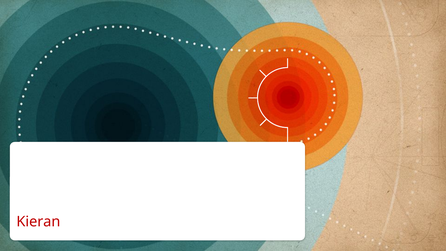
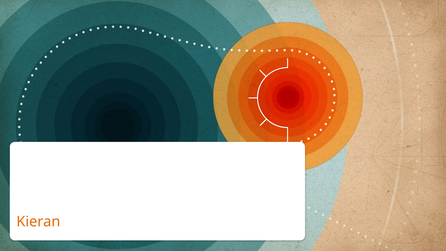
Kieran colour: red -> orange (38, 222)
